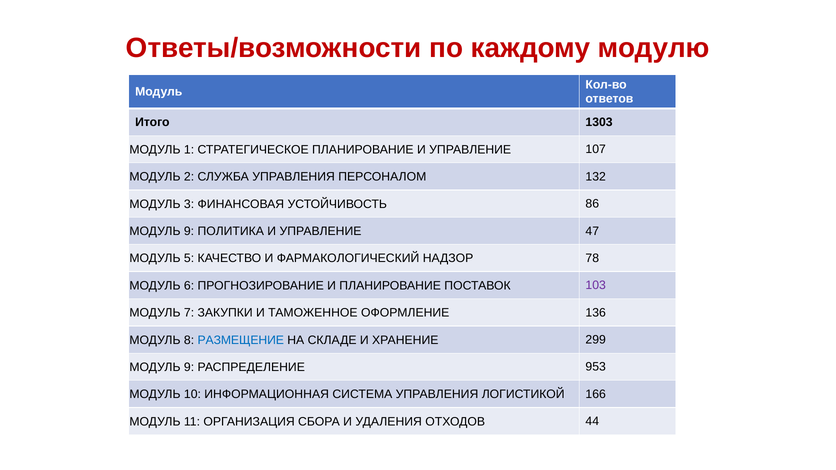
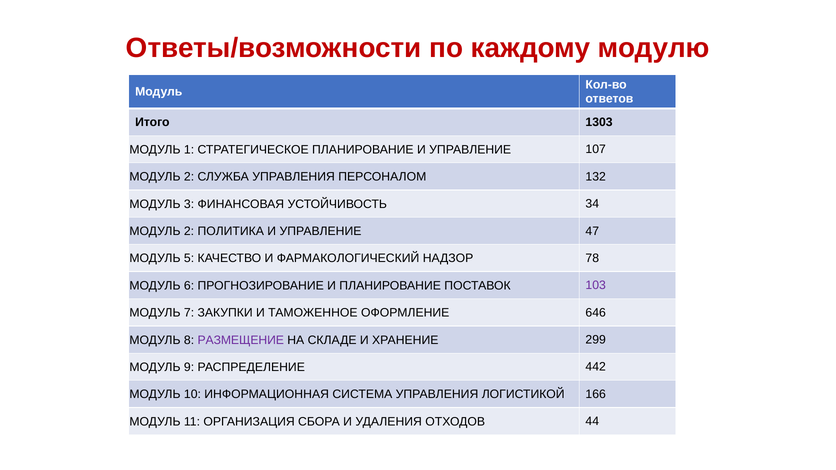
86: 86 -> 34 (592, 204)
9: 9 -> 2 (189, 231)
136: 136 -> 646 (596, 313)
РАЗМЕЩЕНИЕ colour: blue -> purple (241, 340)
953: 953 -> 442 (596, 367)
